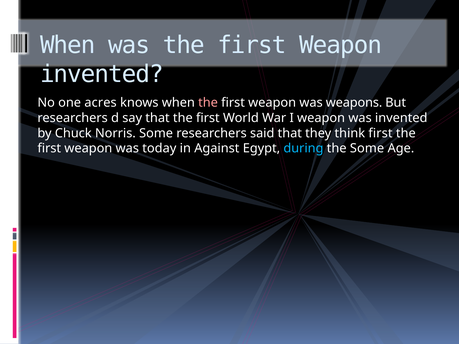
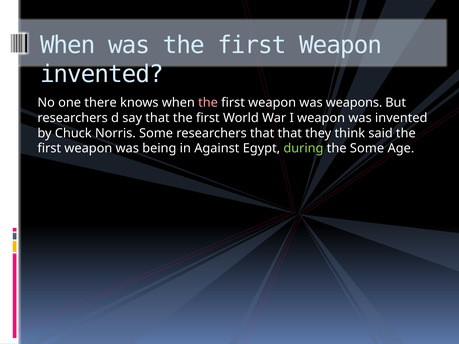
acres: acres -> there (101, 103)
researchers said: said -> that (262, 133)
think first: first -> said (381, 133)
today: today -> being (159, 149)
during colour: light blue -> light green (303, 149)
